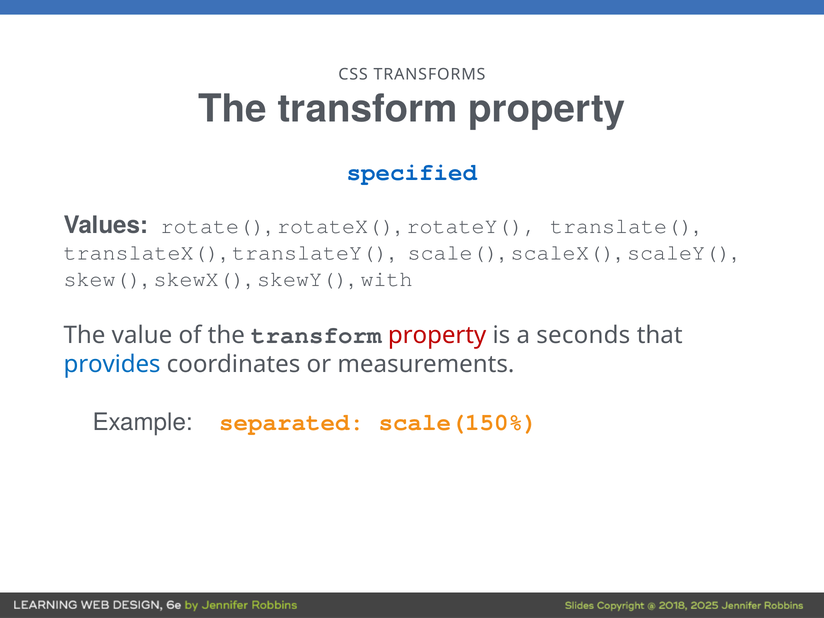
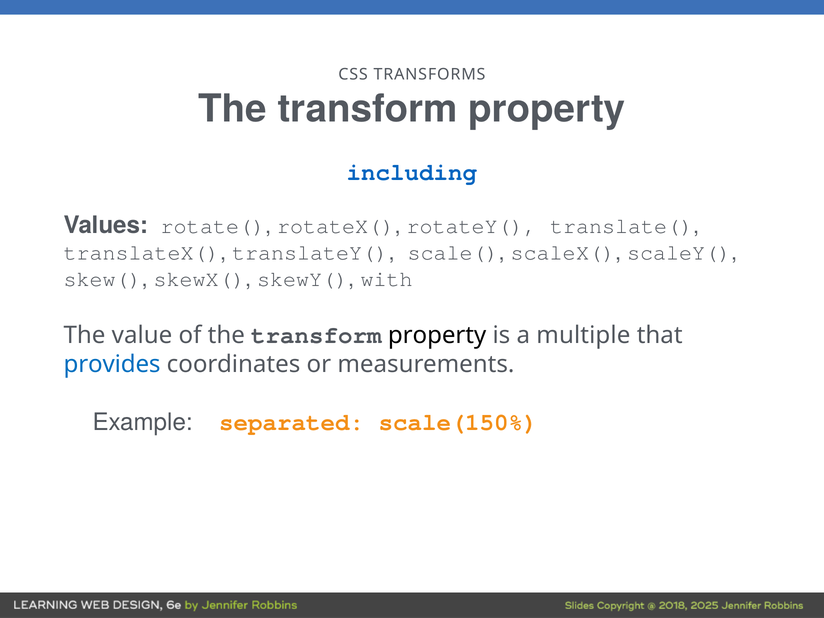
specified: specified -> including (412, 172)
property colour: red -> black (437, 336)
seconds: seconds -> multiple (583, 336)
